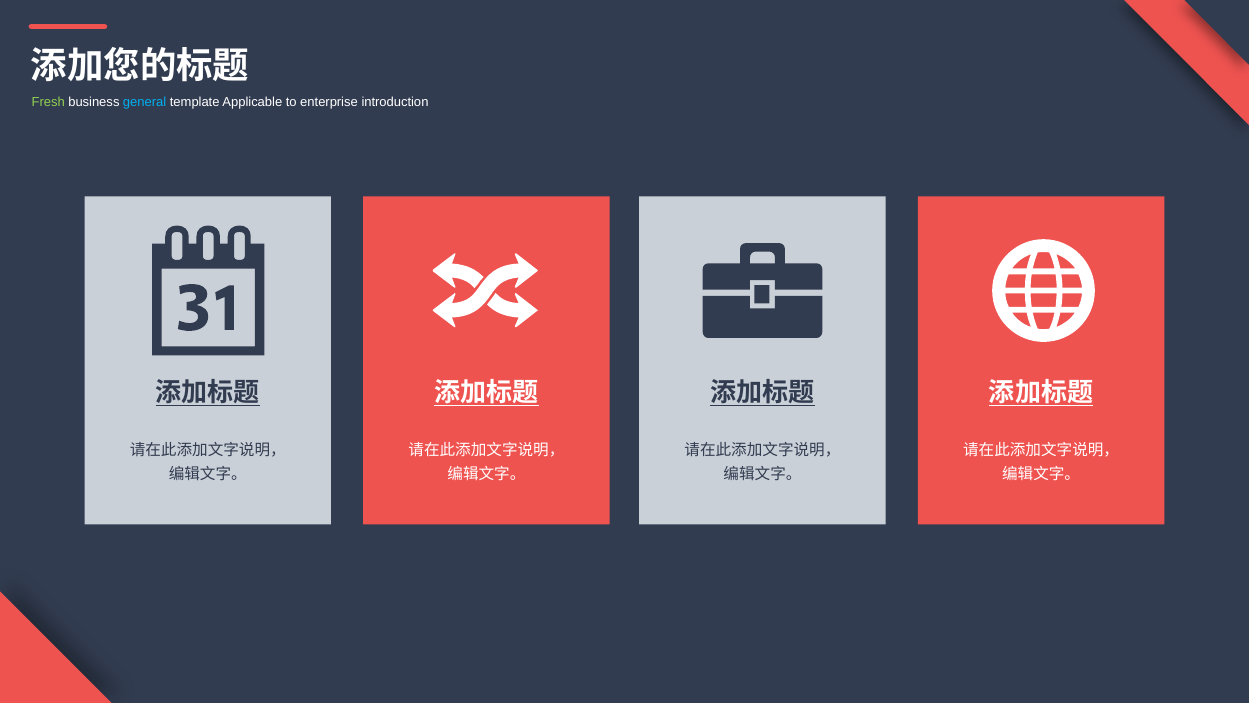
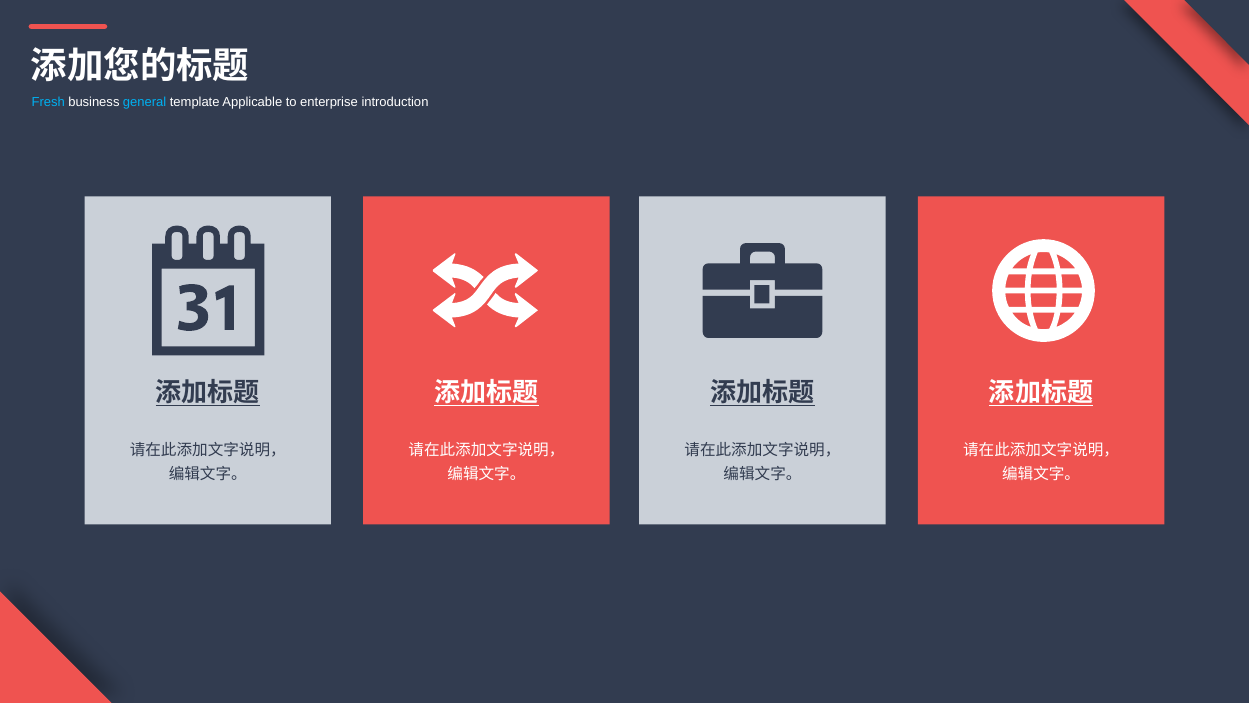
Fresh colour: light green -> light blue (48, 102)
